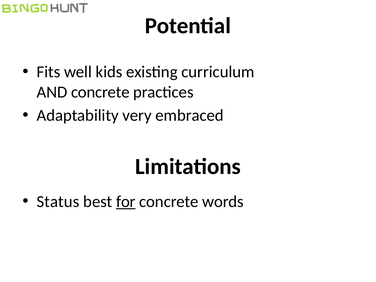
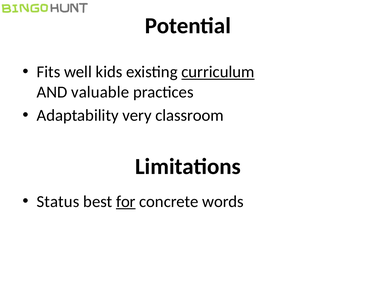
curriculum underline: none -> present (218, 72)
AND concrete: concrete -> valuable (100, 92)
embraced: embraced -> classroom (190, 115)
